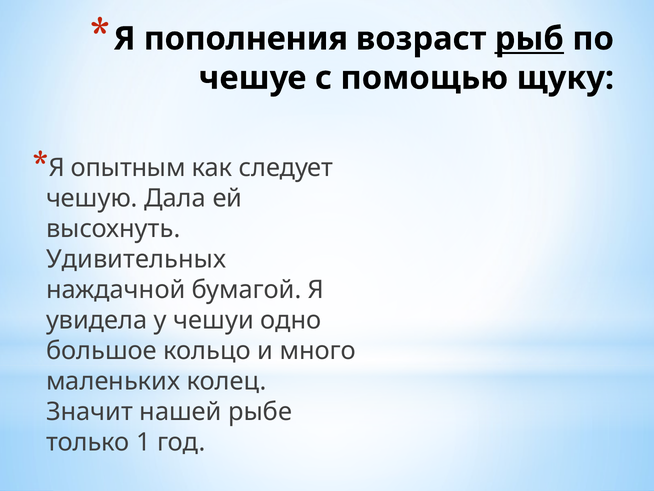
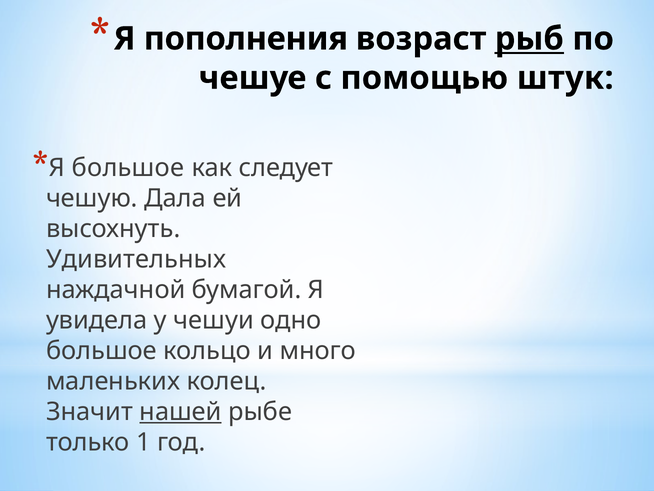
щуку: щуку -> штук (565, 78)
Я опытным: опытным -> большое (128, 168)
нашей underline: none -> present (181, 411)
